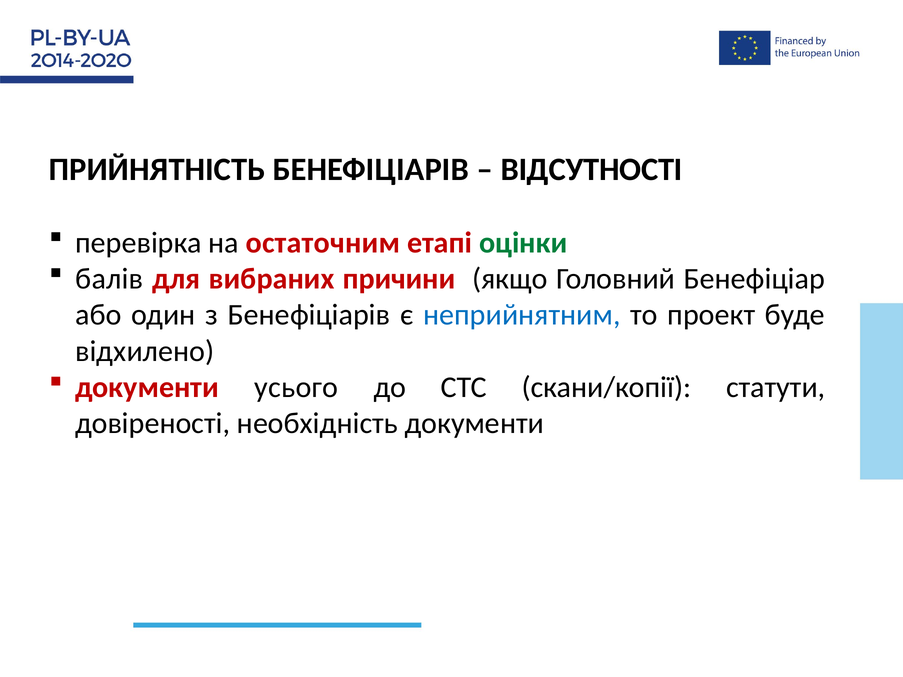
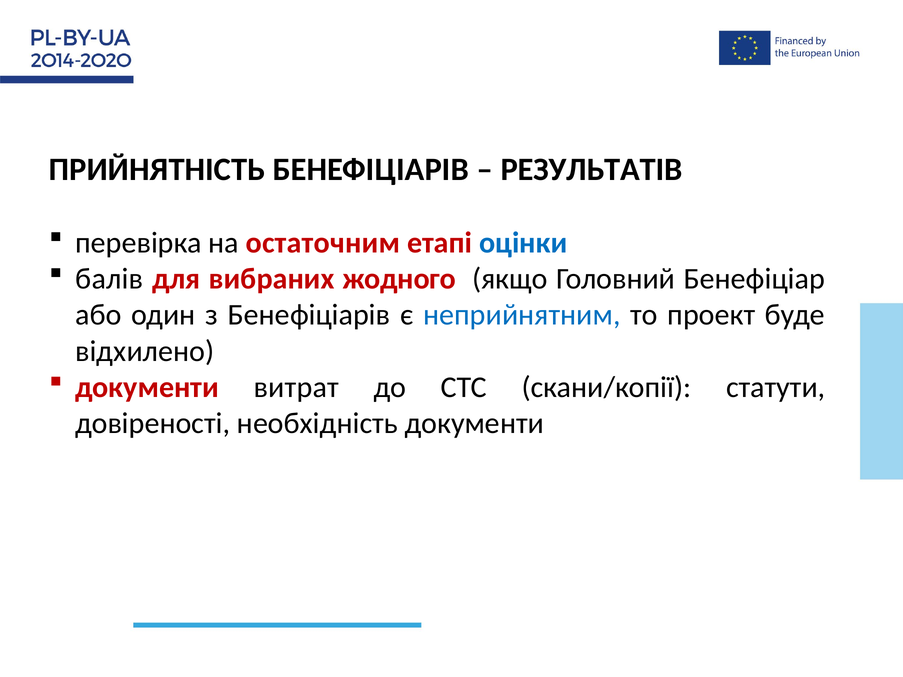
ВІДСУТНОСТІ: ВІДСУТНОСТІ -> РЕЗУЛЬТАТІВ (592, 169)
оцінки colour: green -> blue (523, 243)
причини: причини -> жодного (399, 279)
усього: усього -> витрат (296, 387)
